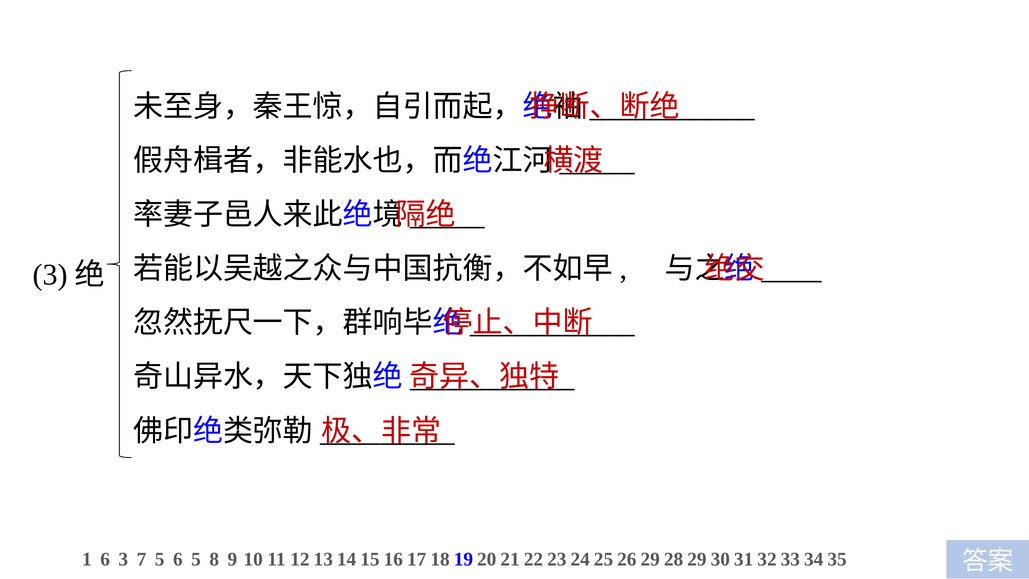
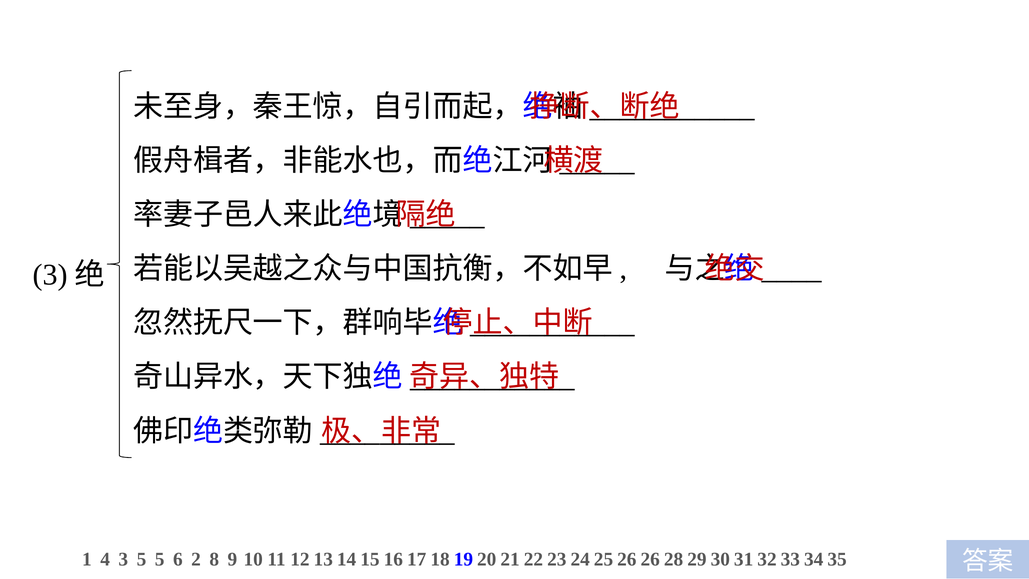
1 6: 6 -> 4 (105, 559)
3 7: 7 -> 5 (141, 559)
6 5: 5 -> 2 (196, 559)
29: 29 -> 26 (650, 559)
